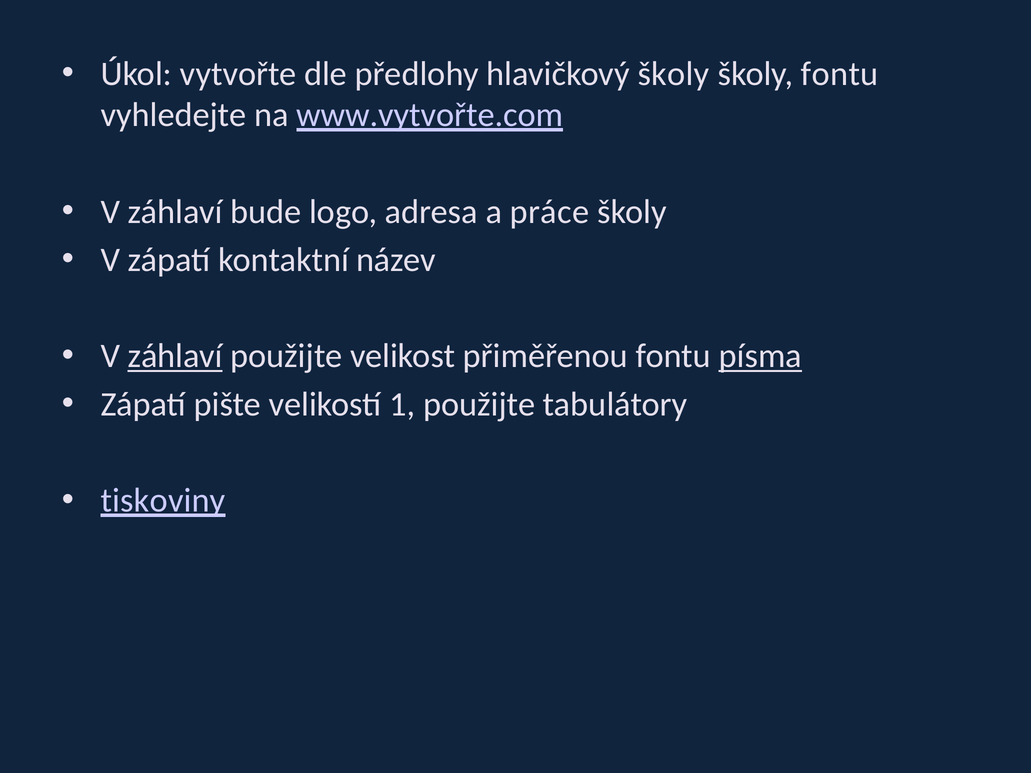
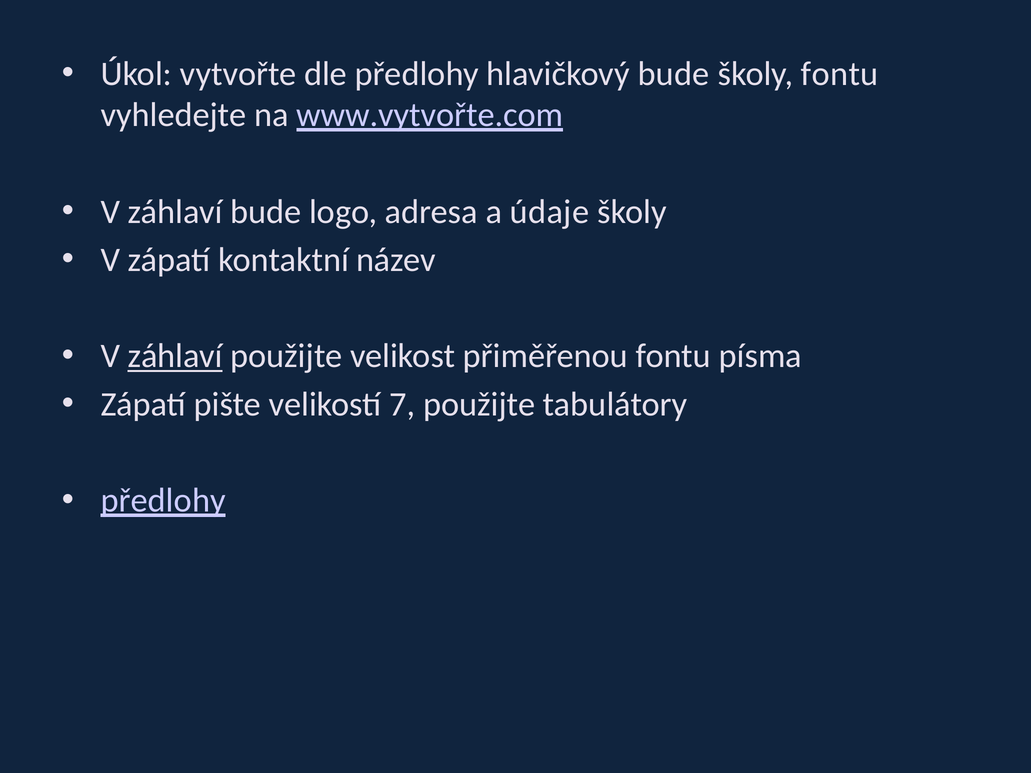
hlavičkový školy: školy -> bude (674, 74)
práce: práce -> údaje (549, 212)
písma underline: present -> none (760, 356)
1: 1 -> 7 (402, 404)
tiskoviny: tiskoviny -> předlohy (163, 501)
